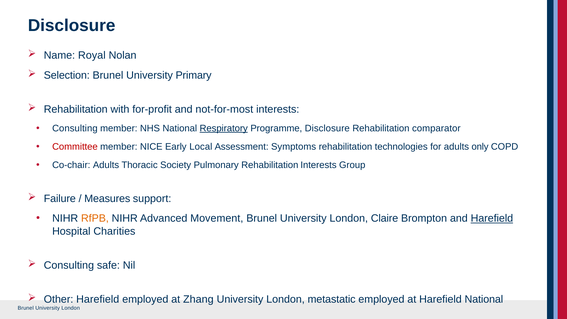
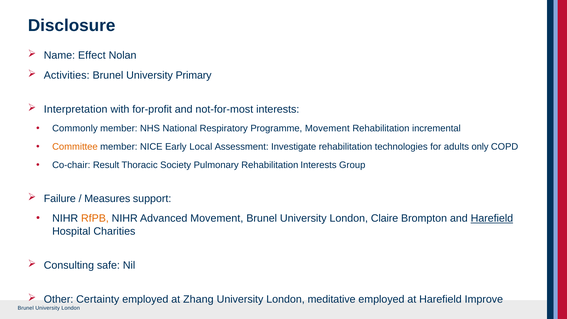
Royal: Royal -> Effect (92, 55)
Selection: Selection -> Activities (67, 75)
Rehabilitation: Rehabilitation -> Interpretation (76, 109)
Consulting: Consulting -> Commonly (75, 128)
Respiratory underline: present -> none (224, 128)
Programme Disclosure: Disclosure -> Movement (327, 128)
comparator: comparator -> incremental (436, 128)
Committee colour: red -> orange (75, 147)
Symptoms: Symptoms -> Investigate (294, 147)
Co-chair Adults: Adults -> Result (106, 165)
Other Harefield: Harefield -> Certainty (98, 299)
metastatic: metastatic -> meditative (332, 299)
Harefield National: National -> Improve (484, 299)
